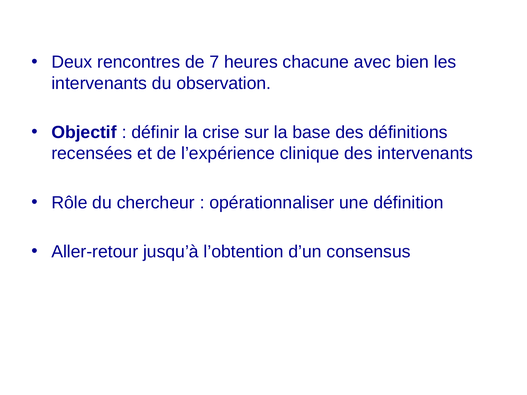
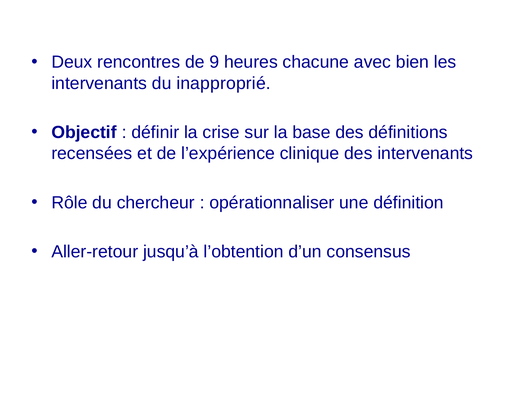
7: 7 -> 9 (214, 62)
observation: observation -> inapproprié (224, 83)
